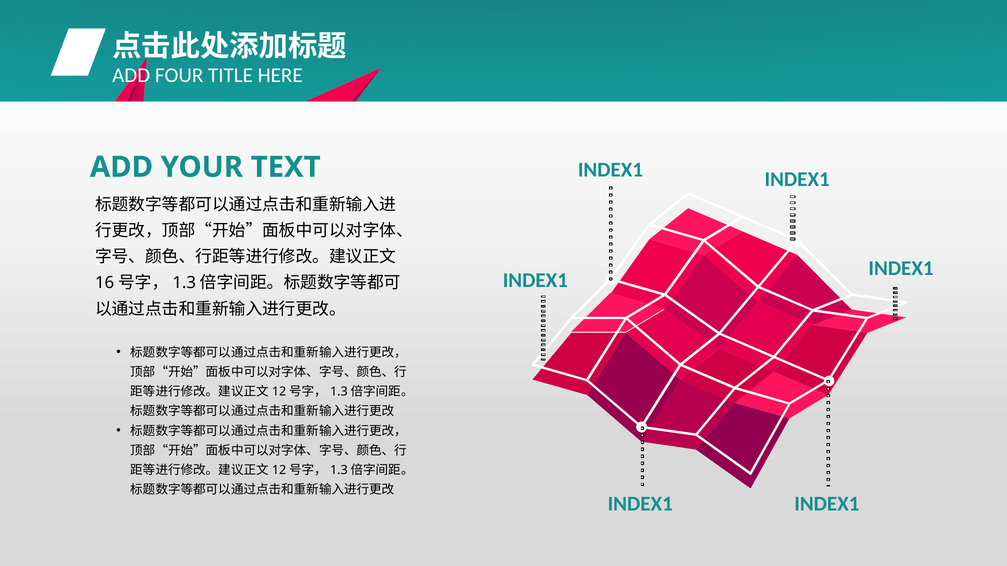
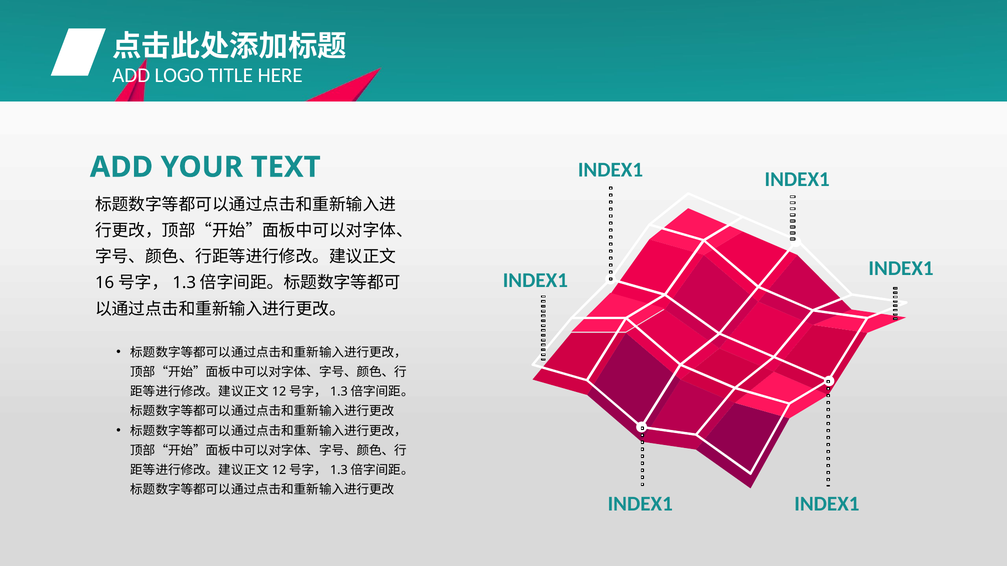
FOUR: FOUR -> LOGO (179, 76)
